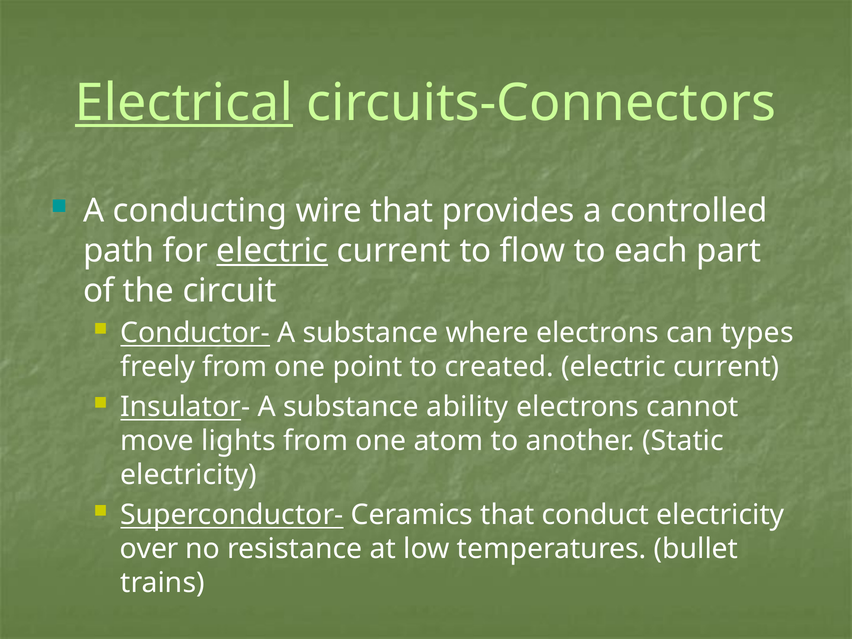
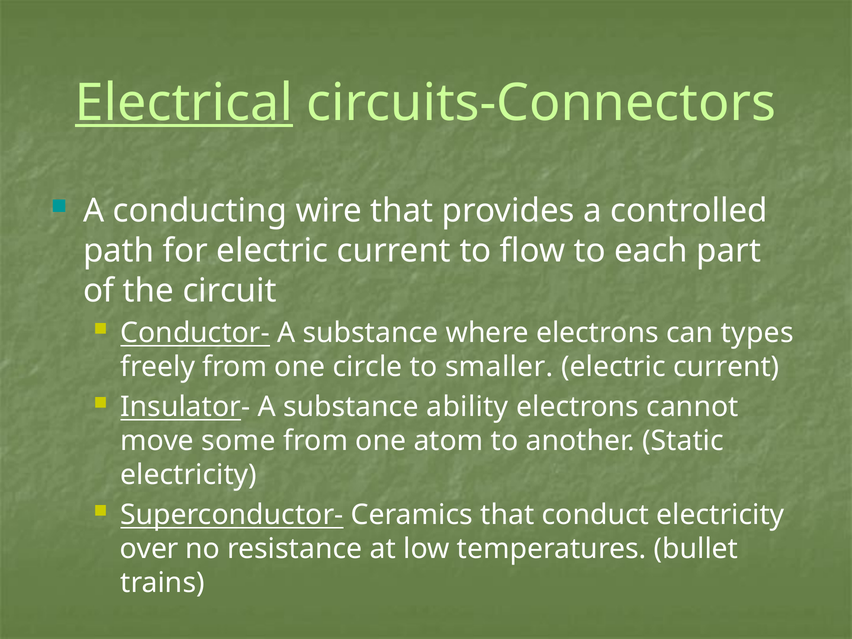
electric underline: present -> none (272, 251)
point: point -> circle (367, 367)
created: created -> smaller (499, 367)
lights: lights -> some (239, 441)
